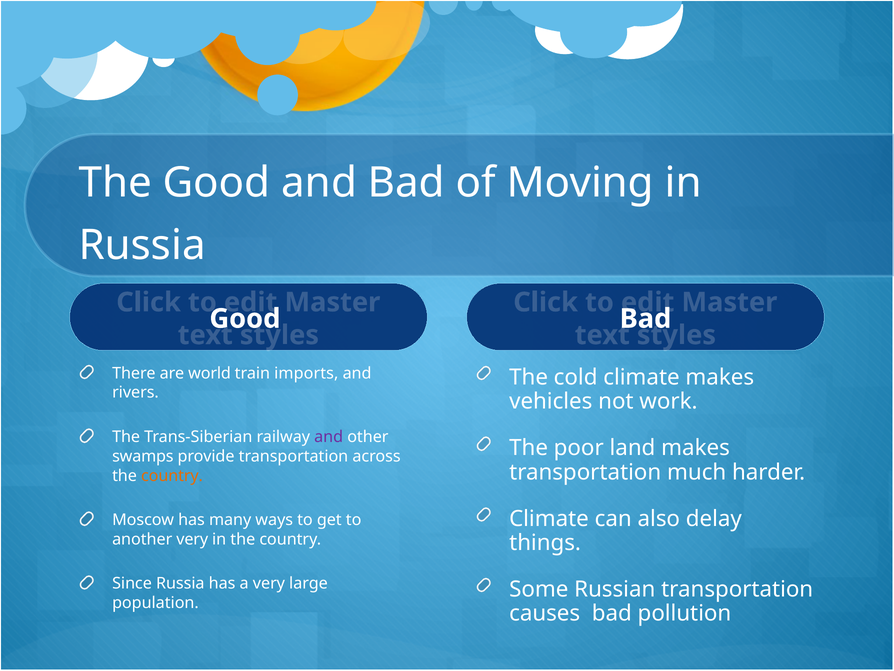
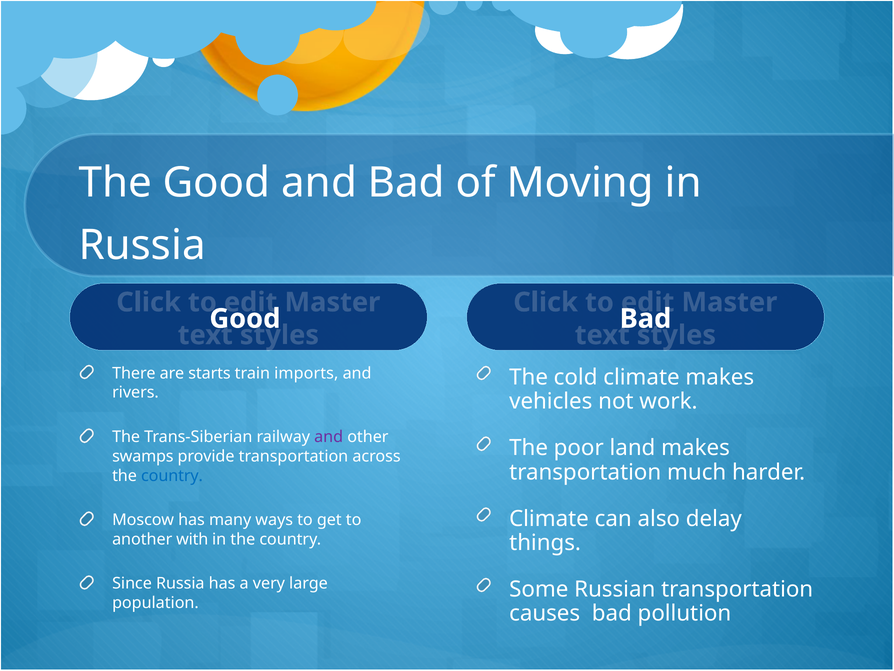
world: world -> starts (210, 373)
country colour: orange -> blue (172, 475)
another very: very -> with (192, 539)
